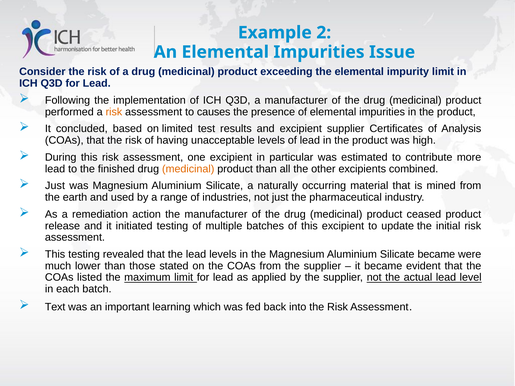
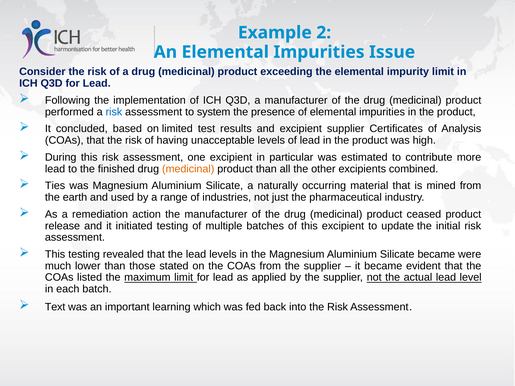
risk colour: orange -> blue (114, 112)
causes: causes -> system (214, 112)
Just: Just -> Ties (55, 186)
